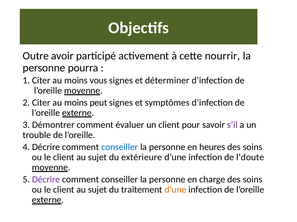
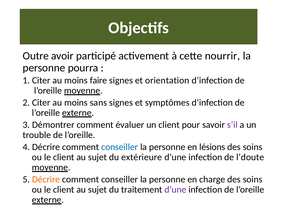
vous: vous -> faire (98, 81)
déterminer: déterminer -> orientation (167, 81)
peut: peut -> sans (98, 103)
heures: heures -> lésions (212, 148)
Décrire colour: purple -> orange (46, 180)
d’une colour: orange -> purple (175, 190)
